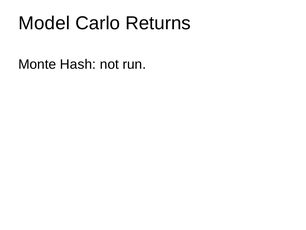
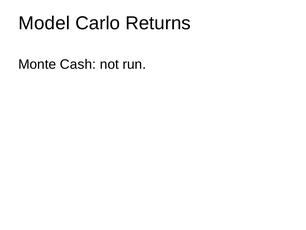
Hash: Hash -> Cash (78, 64)
